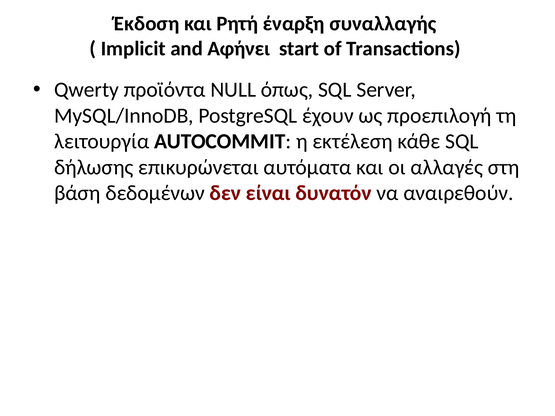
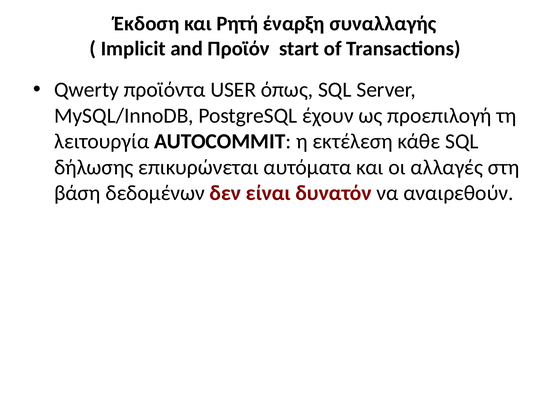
Αφήνει: Αφήνει -> Προϊόν (239, 49)
NULL: NULL -> USER (233, 90)
